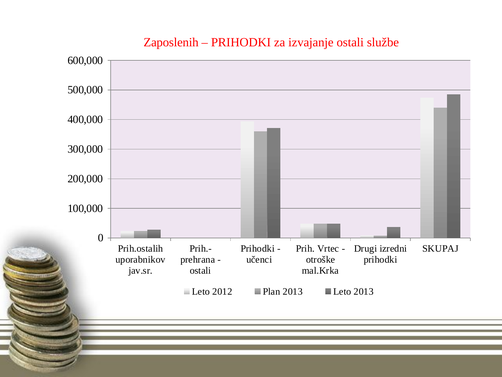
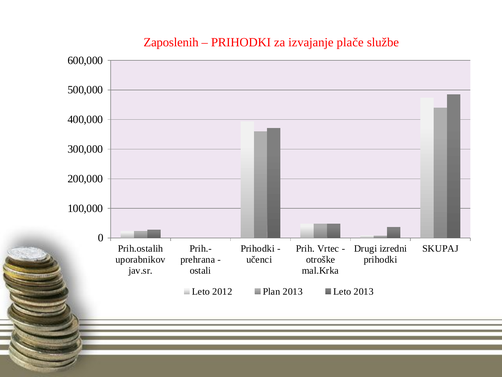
izvajanje ostali: ostali -> plače (350, 42)
